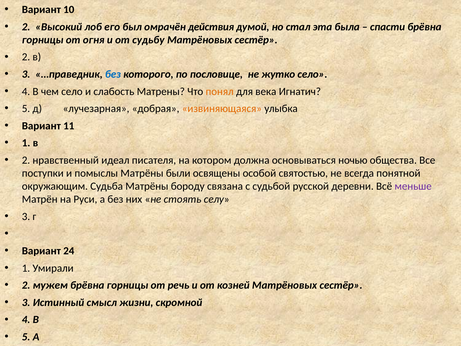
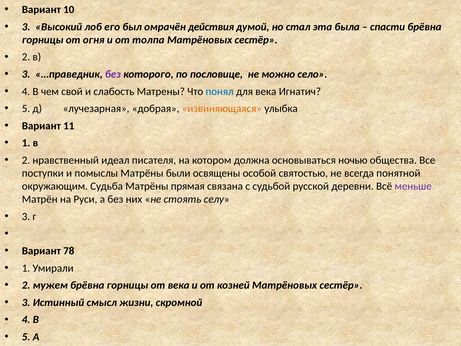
2: 2 -> 3 (26, 27)
судьбу: судьбу -> толпа (148, 40)
без colour: blue -> purple (113, 74)
жутко: жутко -> можно (278, 74)
чем село: село -> свой (72, 91)
понял colour: orange -> blue (220, 91)
бороду: бороду -> прямая (188, 186)
24: 24 -> 78 (69, 251)
от речь: речь -> века (179, 285)
